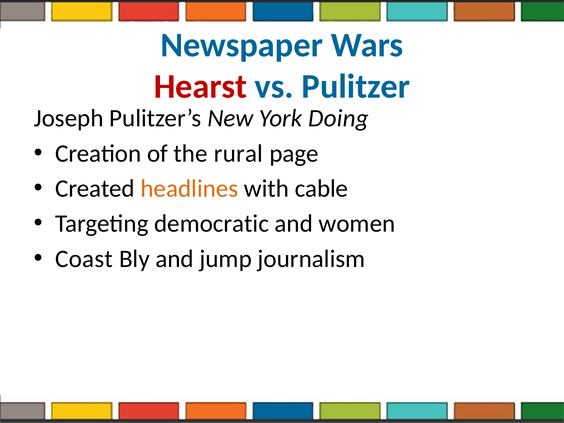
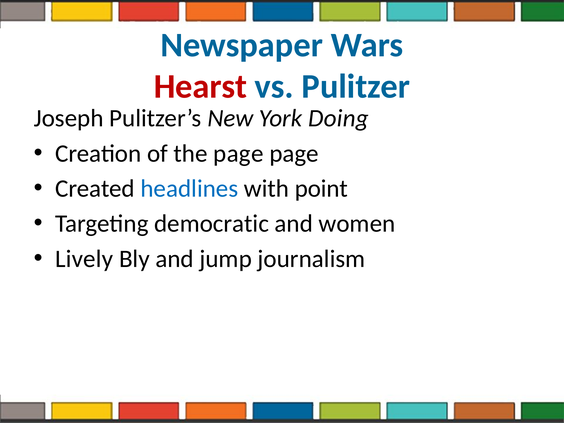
the rural: rural -> page (238, 153)
headlines colour: orange -> blue (189, 189)
cable: cable -> point (321, 189)
Coast: Coast -> Lively (84, 259)
